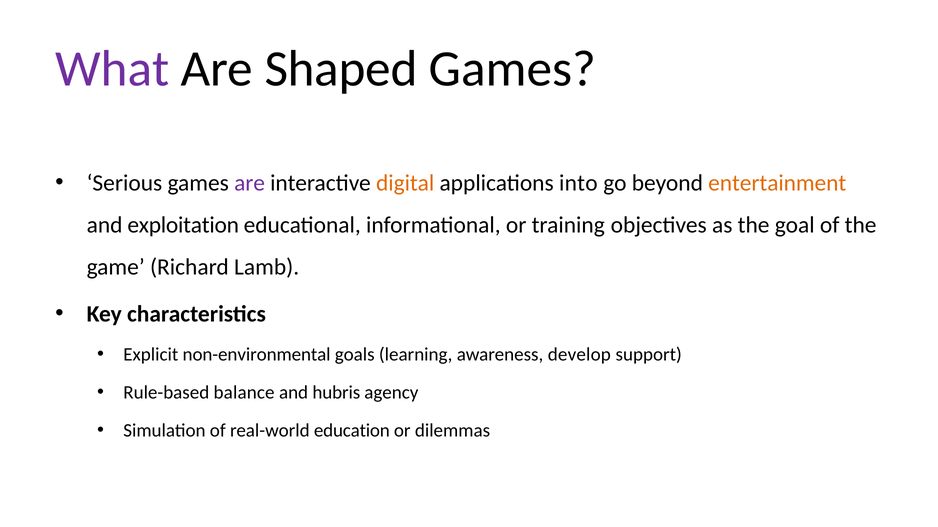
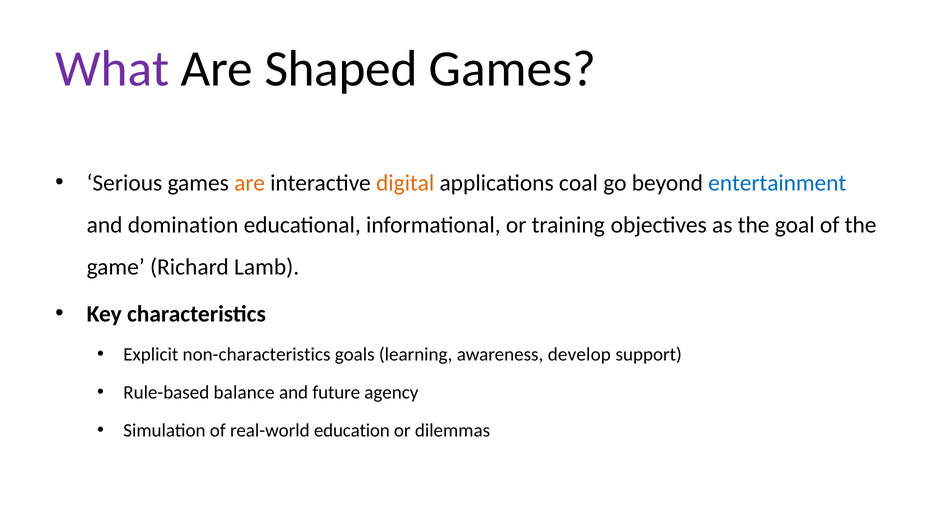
are colour: purple -> orange (250, 183)
into: into -> coal (578, 183)
entertainment colour: orange -> blue (777, 183)
exploitation: exploitation -> domination (183, 225)
non-environmental: non-environmental -> non-characteristics (257, 355)
hubris: hubris -> future (336, 393)
